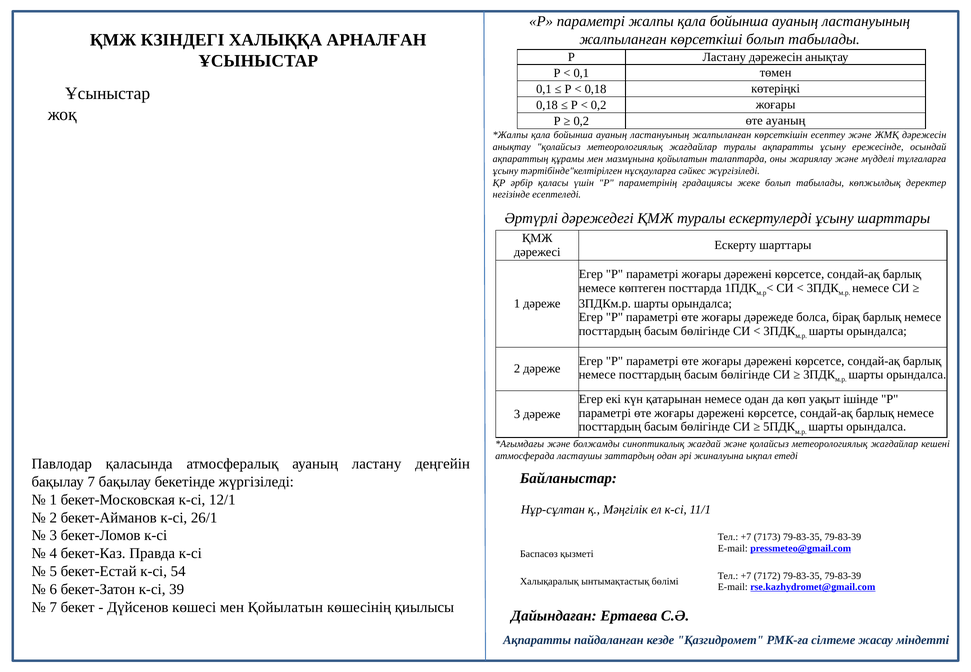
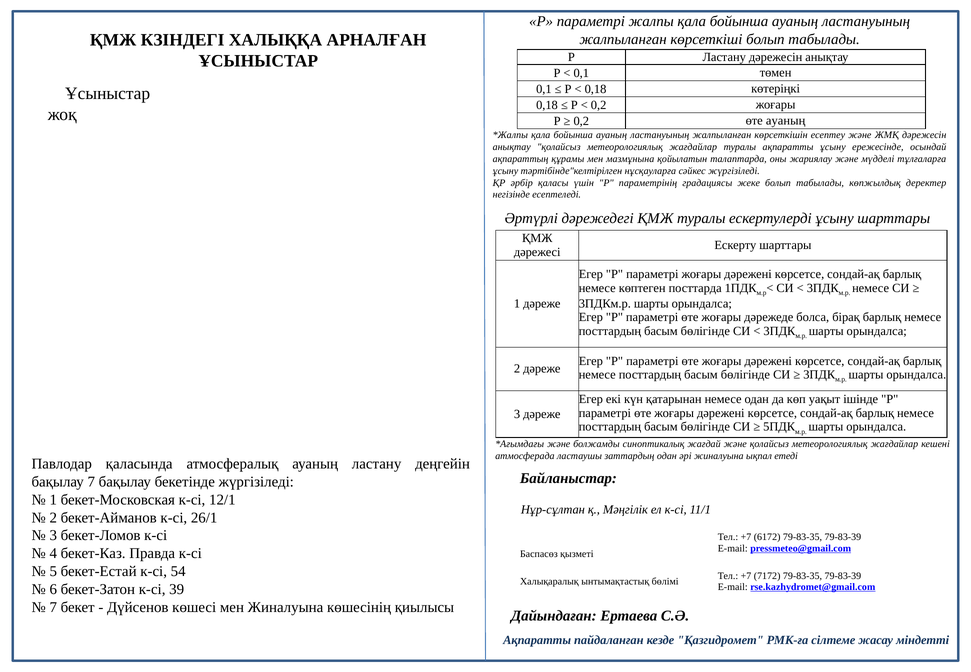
7173: 7173 -> 6172 (767, 537)
мен Қойылатын: Қойылатын -> Жиналуына (285, 607)
